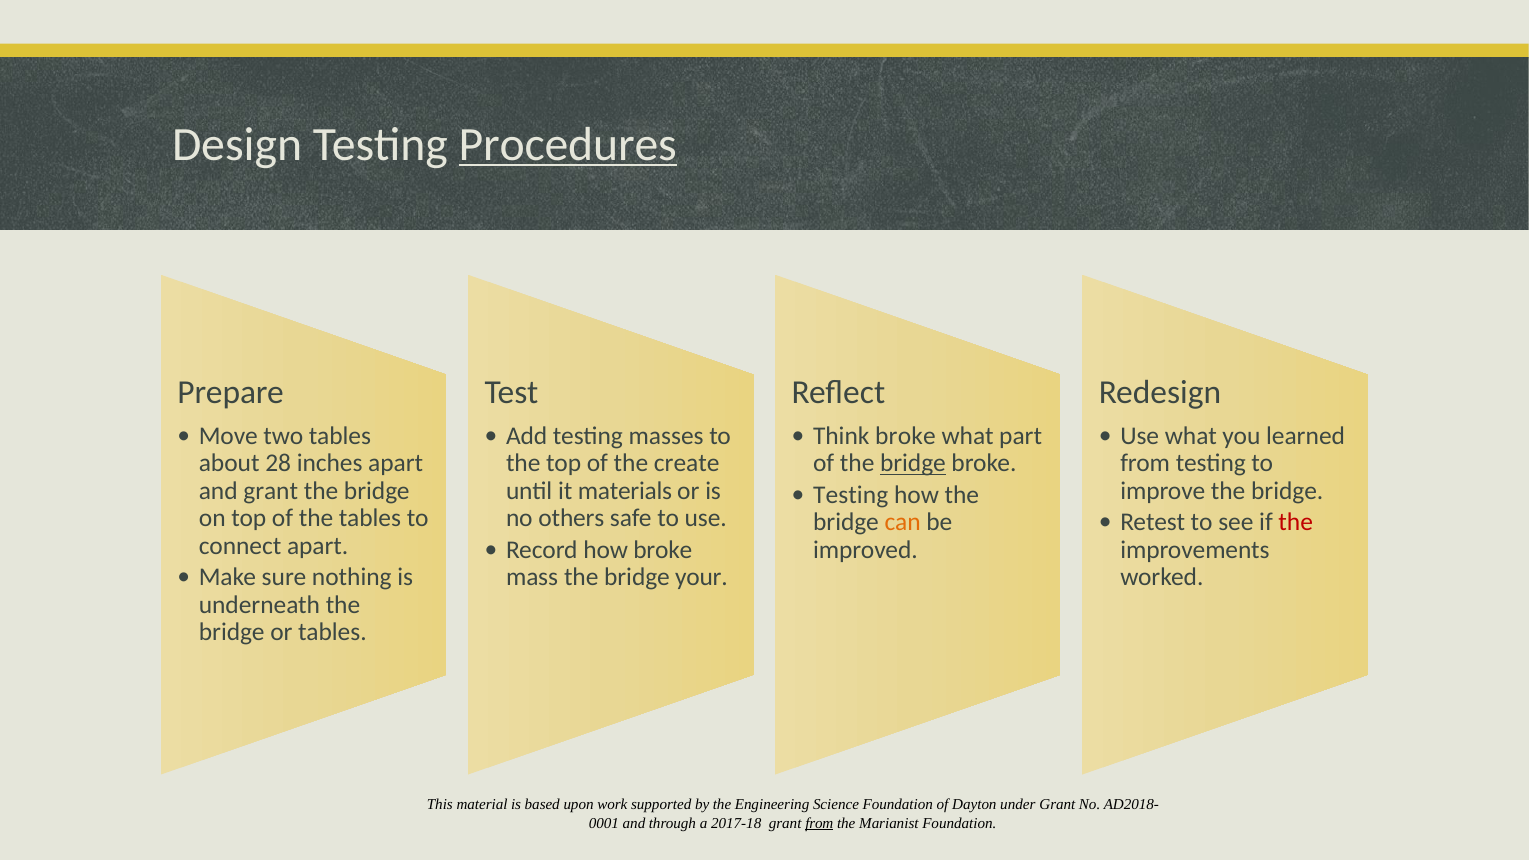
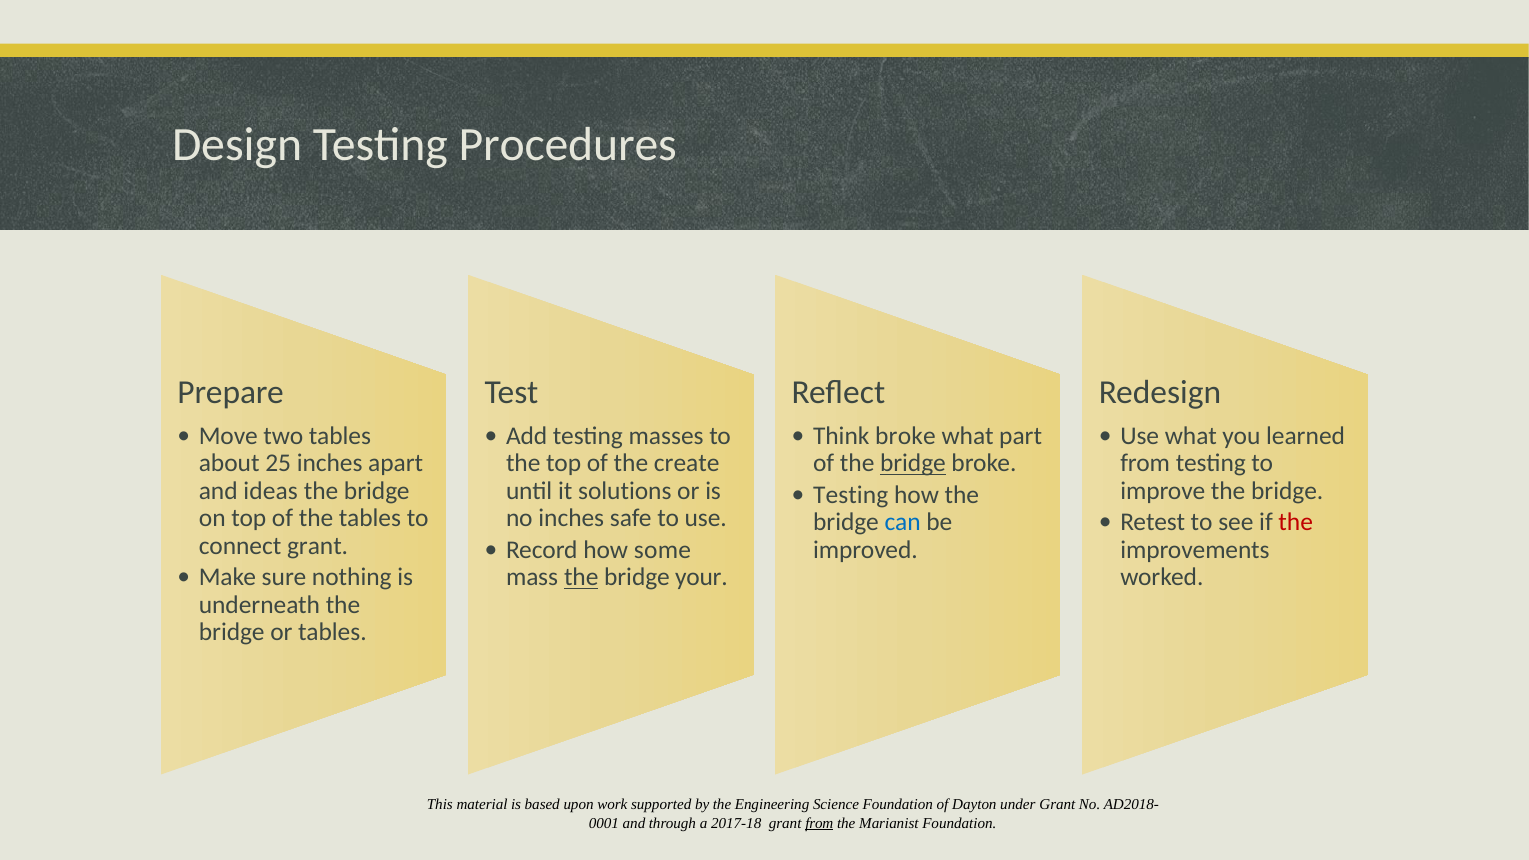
Procedures underline: present -> none (568, 144)
28: 28 -> 25 (278, 464)
and grant: grant -> ideas (271, 491)
materials: materials -> solutions (625, 491)
no others: others -> inches (571, 519)
can colour: orange -> blue (903, 522)
connect apart: apart -> grant (318, 546)
how broke: broke -> some (663, 550)
the underline: none -> present (581, 577)
